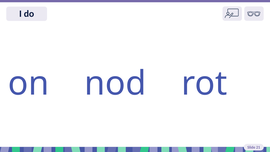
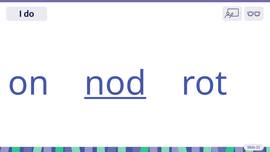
nod underline: none -> present (115, 83)
